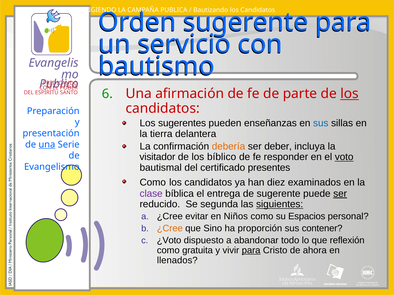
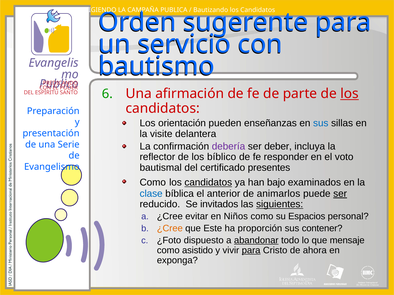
sugerentes: sugerentes -> orientación (182, 123)
tierra: tierra -> visite (161, 134)
una underline: present -> none (47, 145)
debería colour: orange -> purple (229, 147)
visitador: visitador -> reflector (157, 157)
voto underline: present -> none (344, 157)
candidatos underline: none -> present (208, 183)
diez: diez -> bajo (276, 183)
clase colour: purple -> blue (151, 194)
entrega: entrega -> anterior (224, 194)
de sugerente: sugerente -> animarlos (279, 194)
segunda: segunda -> invitados (219, 205)
Sino: Sino -> Este (213, 229)
¿Voto: ¿Voto -> ¿Foto (169, 241)
abandonar underline: none -> present (256, 241)
reflexión: reflexión -> mensaje (347, 241)
gratuita: gratuita -> asistido (198, 251)
llenados: llenados -> exponga (177, 261)
